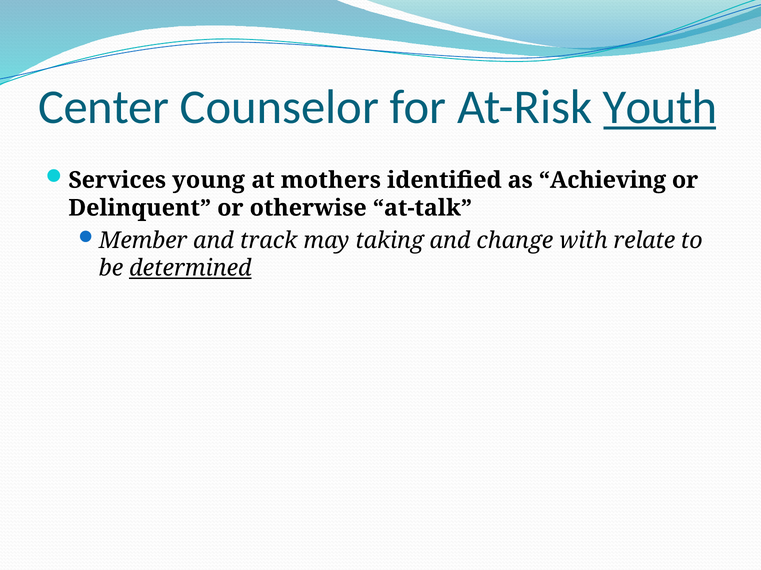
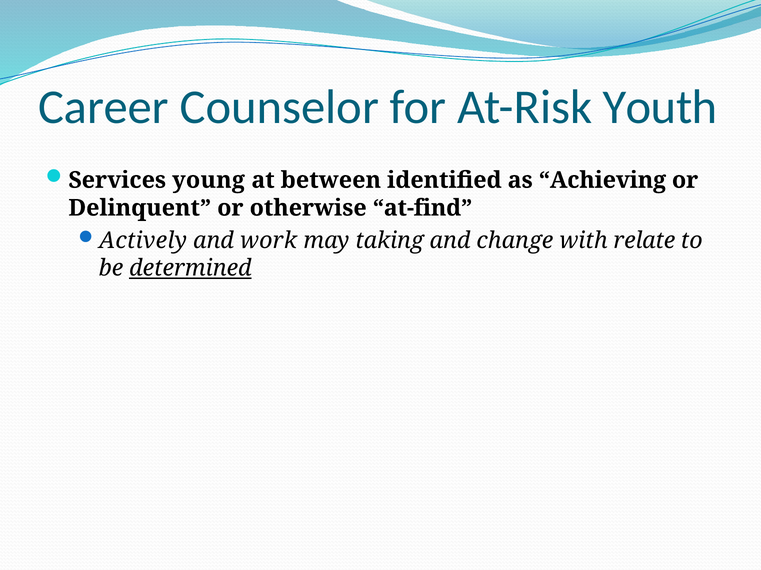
Center: Center -> Career (103, 107)
Youth underline: present -> none (660, 107)
mothers: mothers -> between (331, 180)
at-talk: at-talk -> at-find (422, 208)
Member: Member -> Actively (143, 241)
track: track -> work (268, 241)
